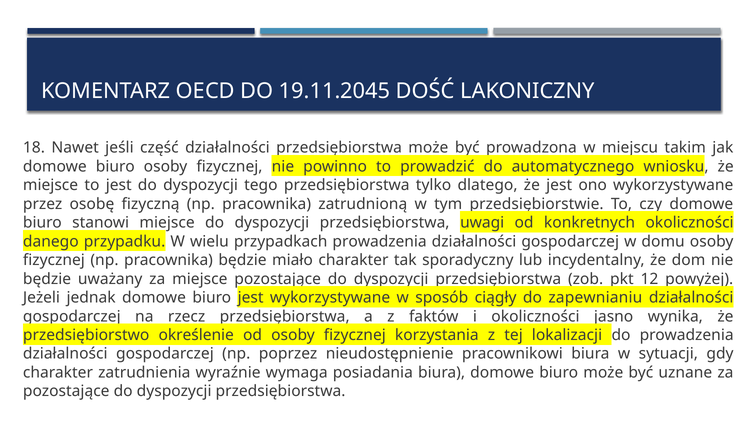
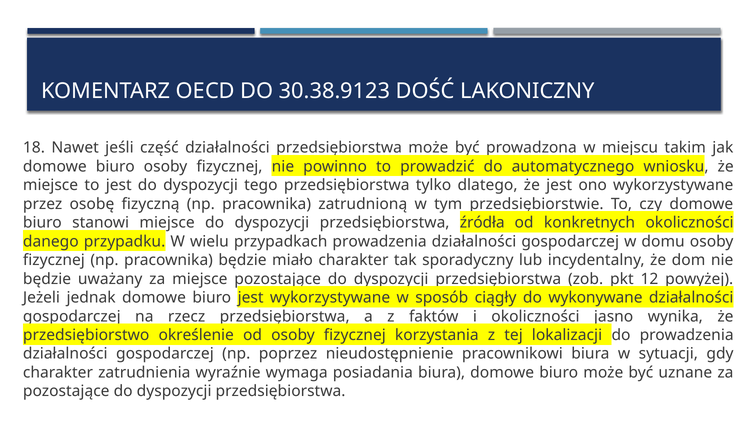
19.11.2045: 19.11.2045 -> 30.38.9123 (335, 91)
uwagi: uwagi -> źródła (482, 223)
zapewnianiu: zapewnianiu -> wykonywane (595, 297)
